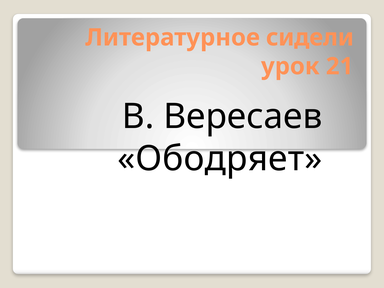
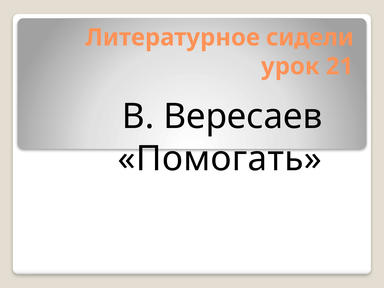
Ободряет: Ободряет -> Помогать (220, 159)
